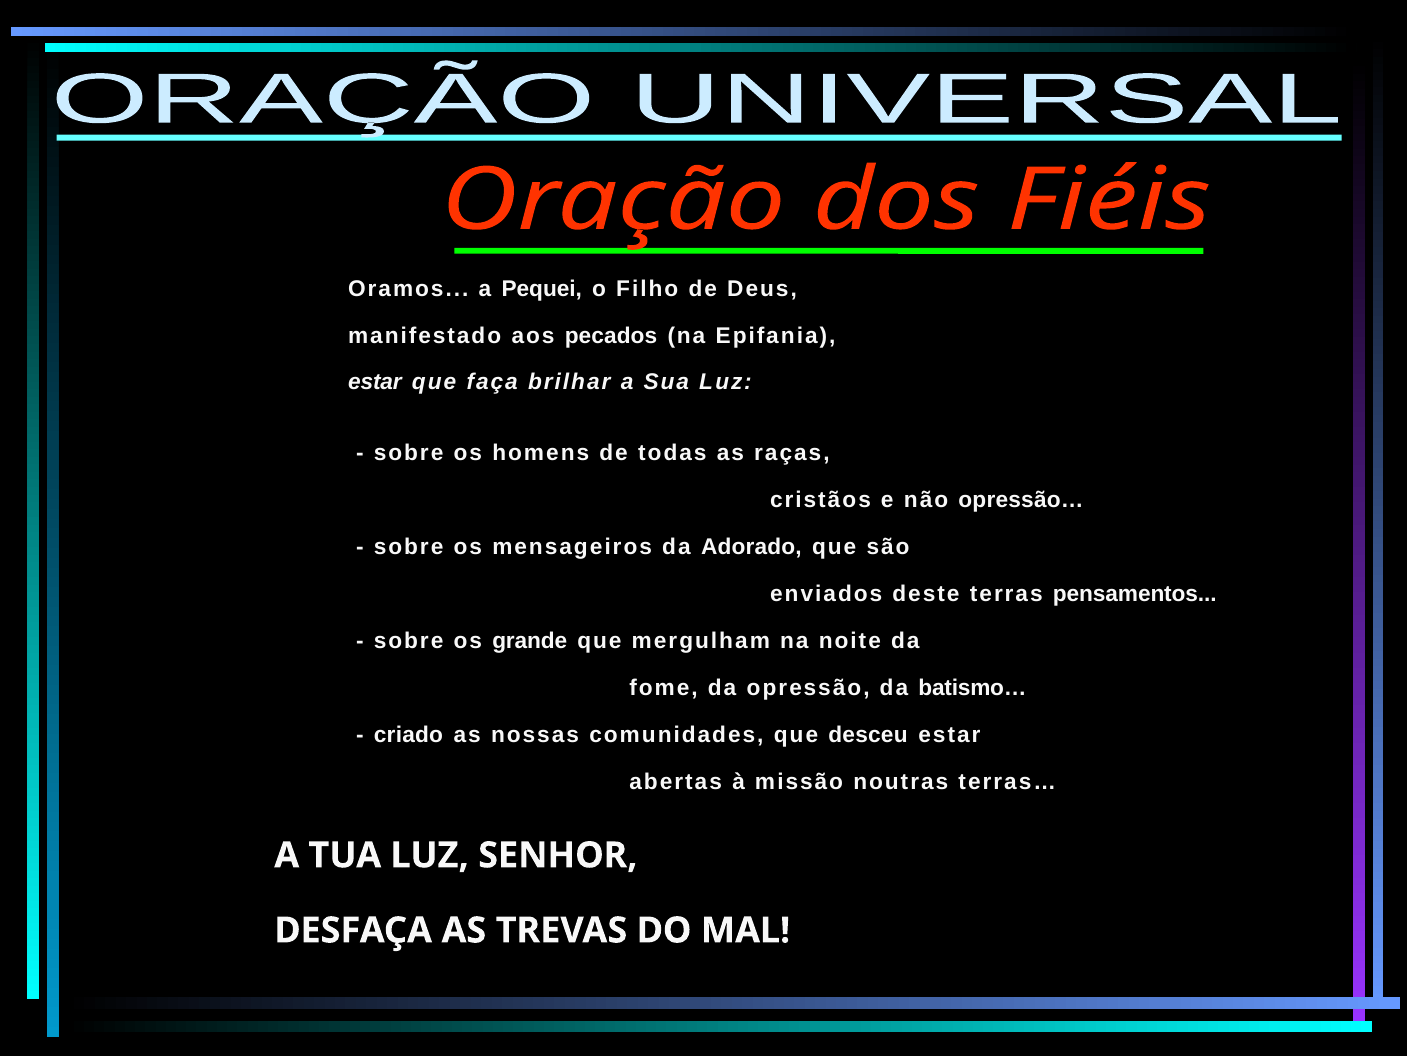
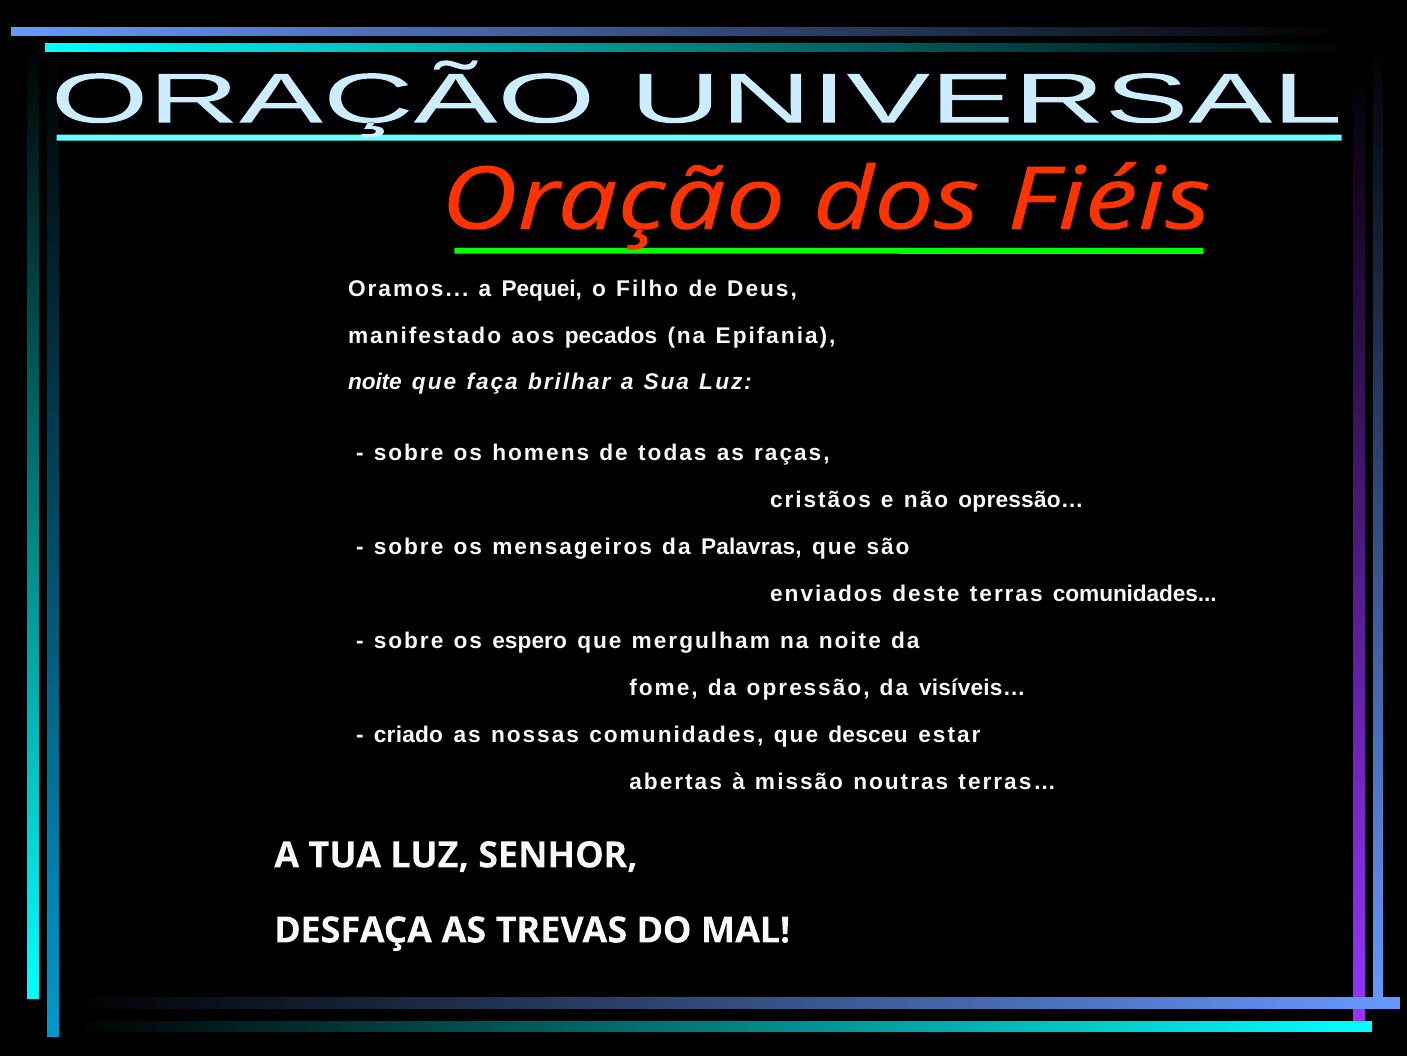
estar: estar -> noite (375, 382)
Adorado: Adorado -> Palavras (751, 546)
terras pensamentos: pensamentos -> comunidades (1135, 593)
grande: grande -> espero (530, 640)
batismo…: batismo… -> visíveis… (972, 687)
